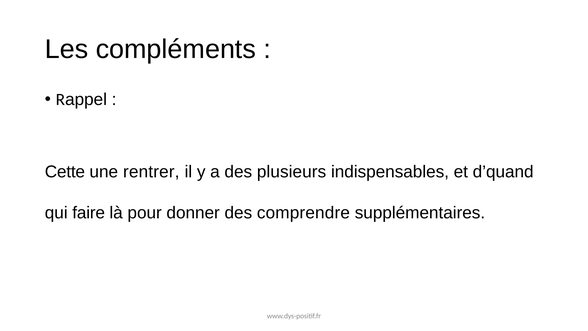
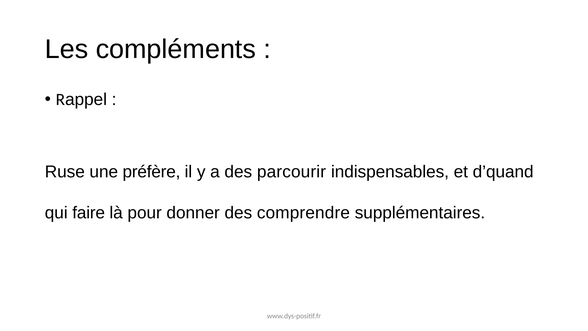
Cette: Cette -> Ruse (65, 172)
rentrer: rentrer -> préfère (151, 172)
plusieurs: plusieurs -> parcourir (291, 172)
